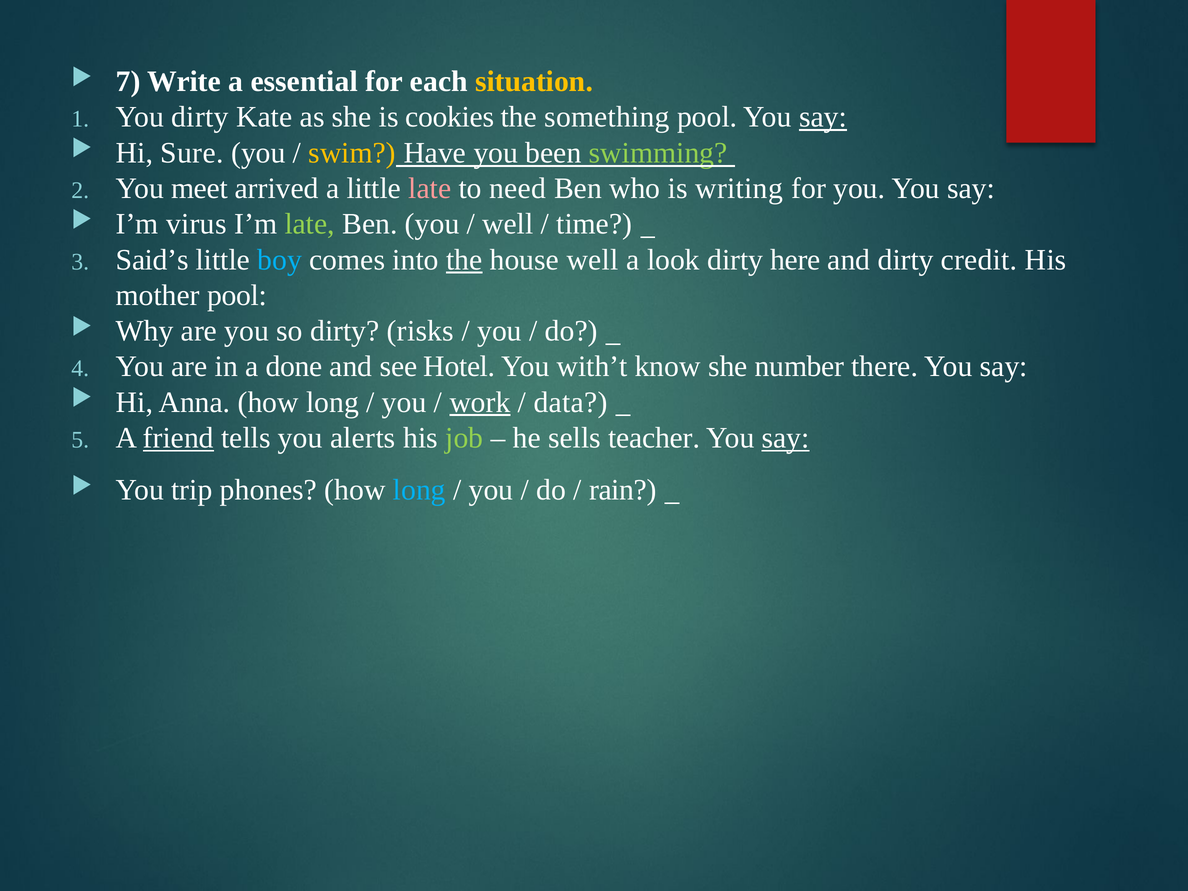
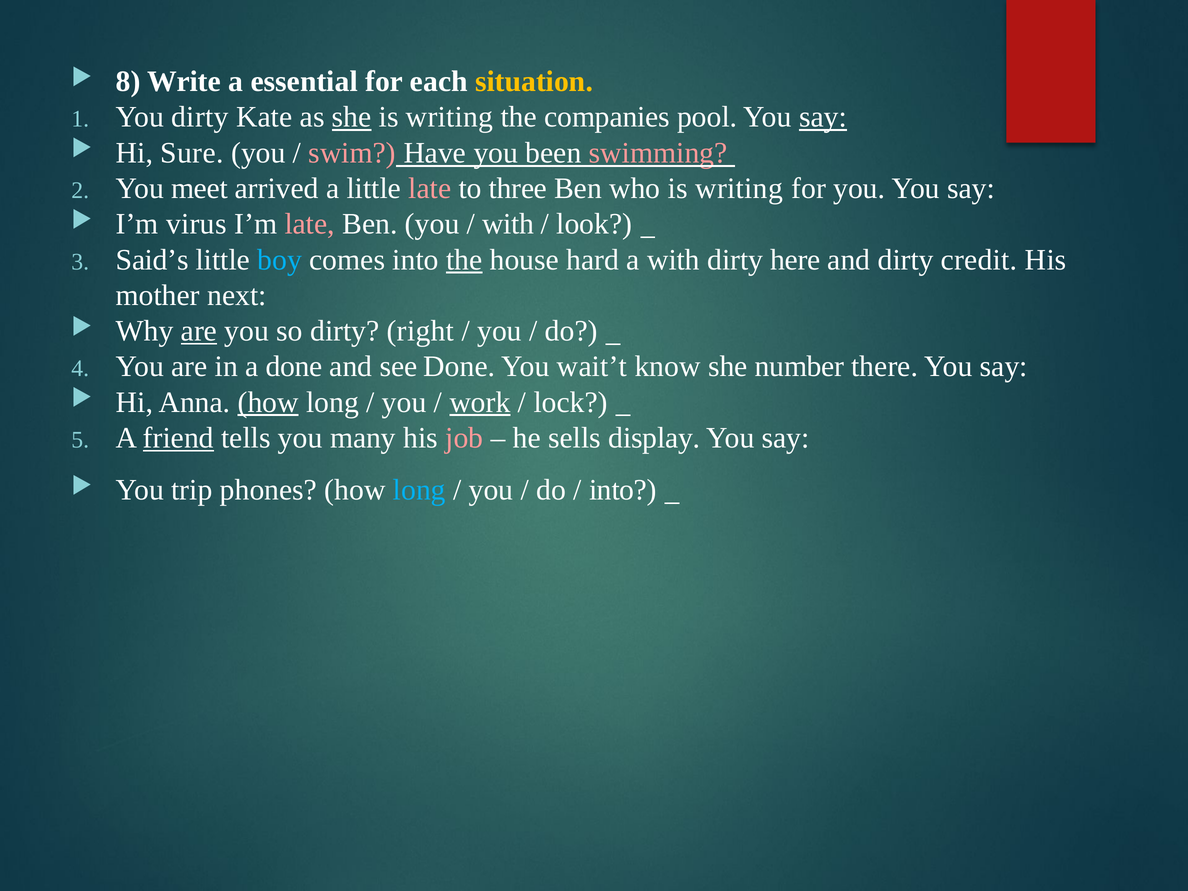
7: 7 -> 8 (128, 82)
she underline: none -> present (352, 117)
cookies: cookies -> writing (450, 117)
something: something -> companies (607, 117)
swim colour: yellow -> pink (352, 153)
swimming colour: light green -> pink (658, 153)
need: need -> three (518, 188)
late colour: light green -> pink (310, 224)
well: well -> with (508, 224)
time: time -> look (594, 224)
house well: well -> hard (593, 260)
a look: look -> with (673, 260)
mother pool: pool -> next (237, 295)
are underline: none -> present (199, 331)
risks: risks -> right (420, 331)
see Hotel: Hotel -> Done (459, 367)
with’t: with’t -> wait’t (592, 367)
how underline: none -> present (268, 402)
data: data -> lock (571, 402)
alerts: alerts -> many (363, 438)
job colour: light green -> pink (464, 438)
teacher: teacher -> display (654, 438)
say underline: present -> none (786, 438)
rain: rain -> into (623, 490)
